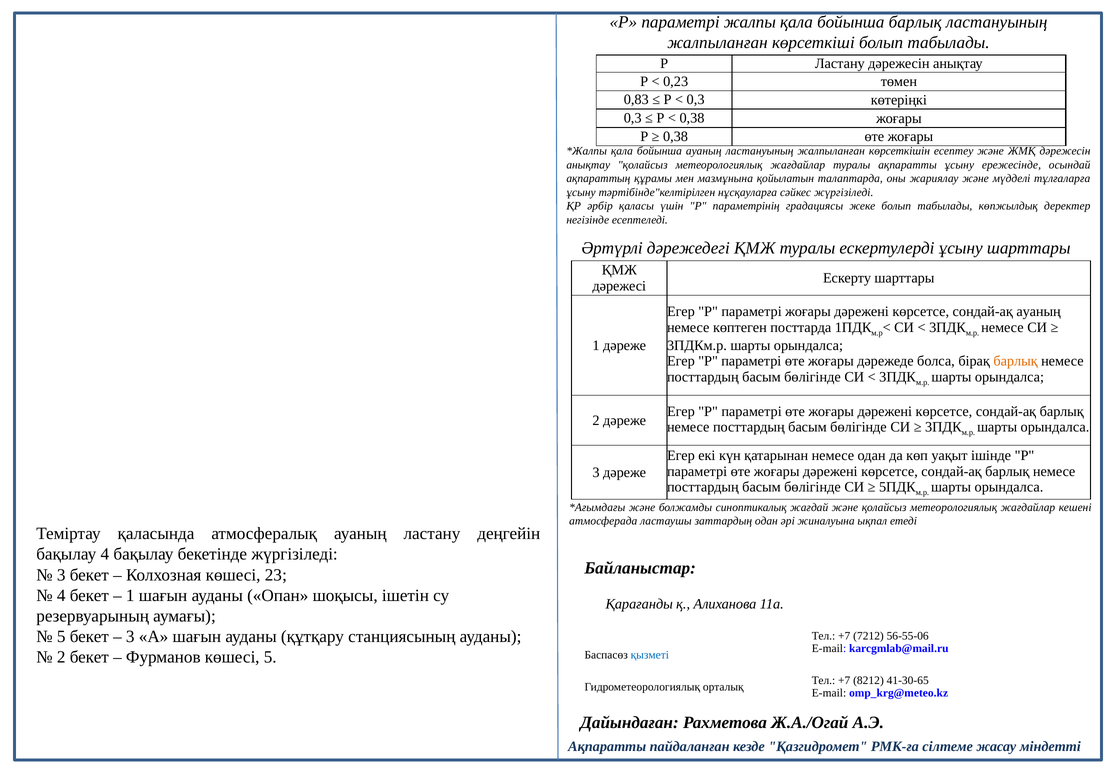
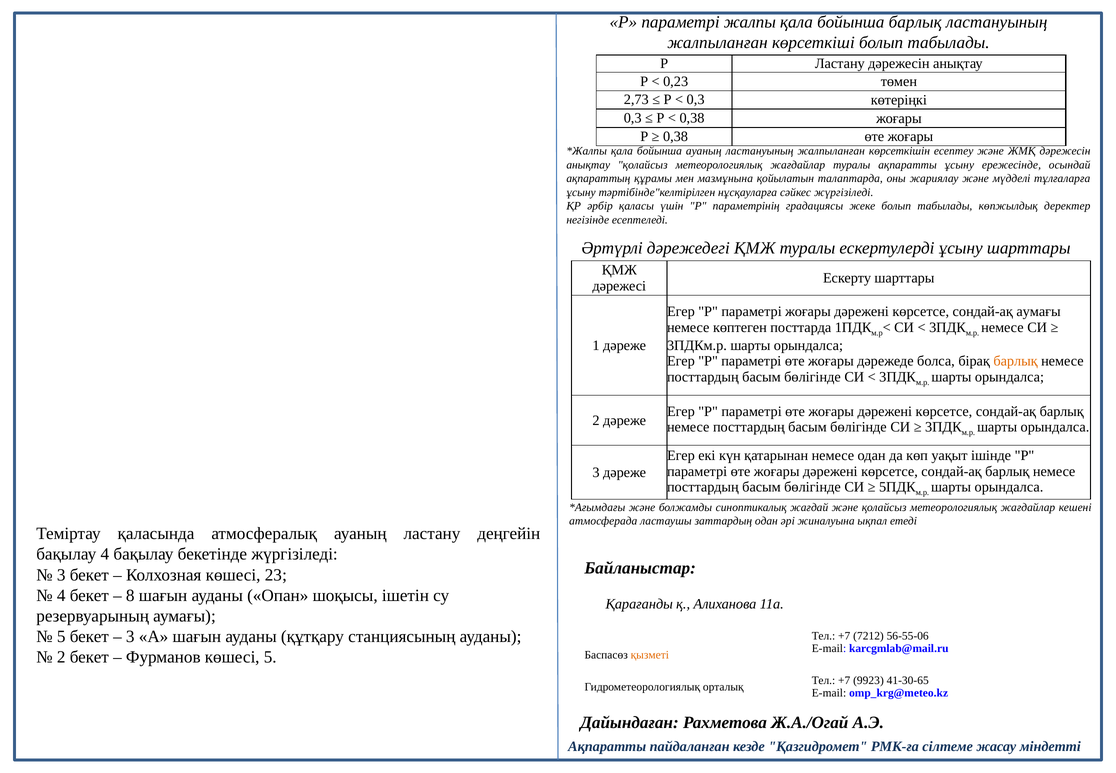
0,83: 0,83 -> 2,73 (636, 100)
сондай-ақ ауаның: ауаның -> аумағы (1039, 311)
1: 1 -> 8 (130, 595)
қызметі colour: blue -> orange (650, 655)
8212: 8212 -> 9923 (868, 680)
